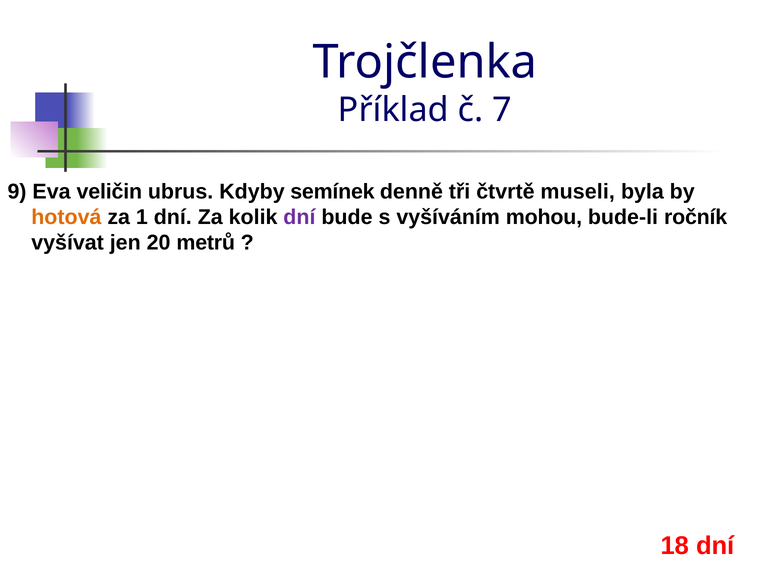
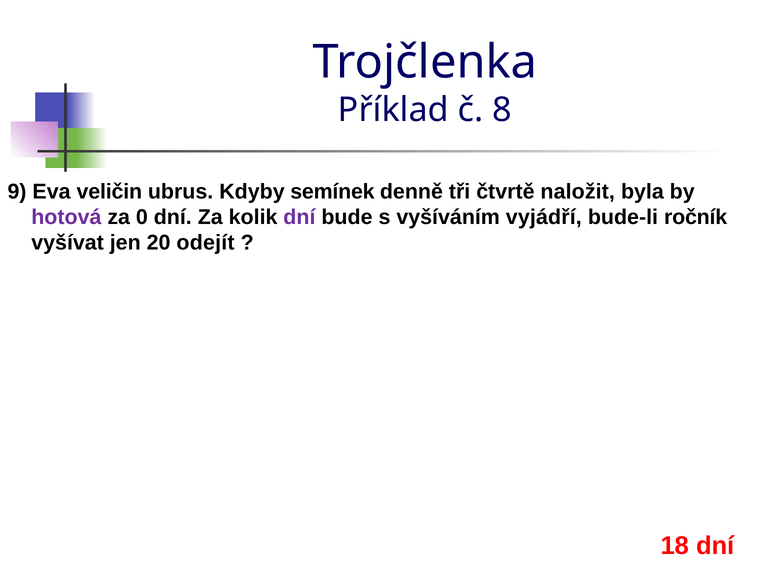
7: 7 -> 8 (502, 110)
museli: museli -> naložit (578, 192)
hotová colour: orange -> purple (66, 217)
1: 1 -> 0 (142, 217)
mohou: mohou -> vyjádří (544, 217)
metrů: metrů -> odejít (206, 243)
